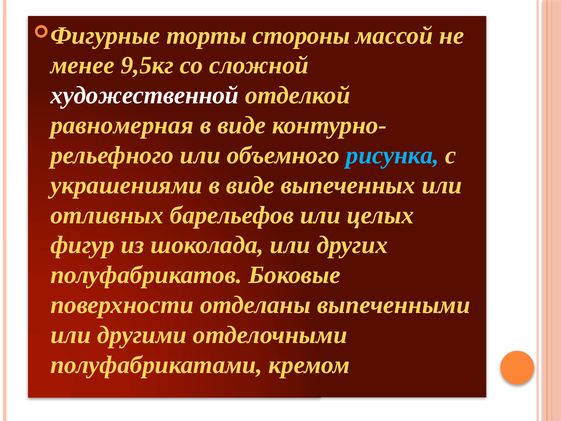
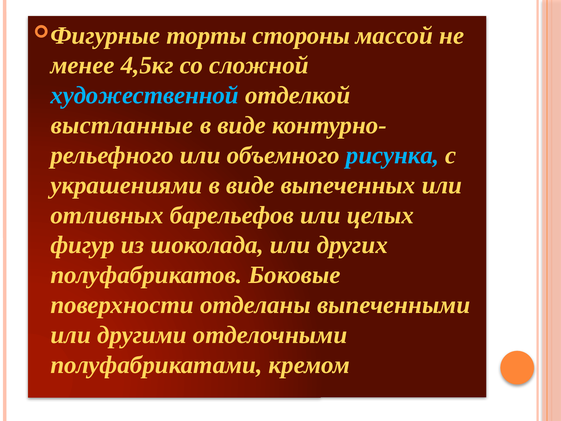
9,5кг: 9,5кг -> 4,5кг (147, 65)
художественной colour: white -> light blue (145, 95)
равномерная: равномерная -> выстланные (122, 125)
